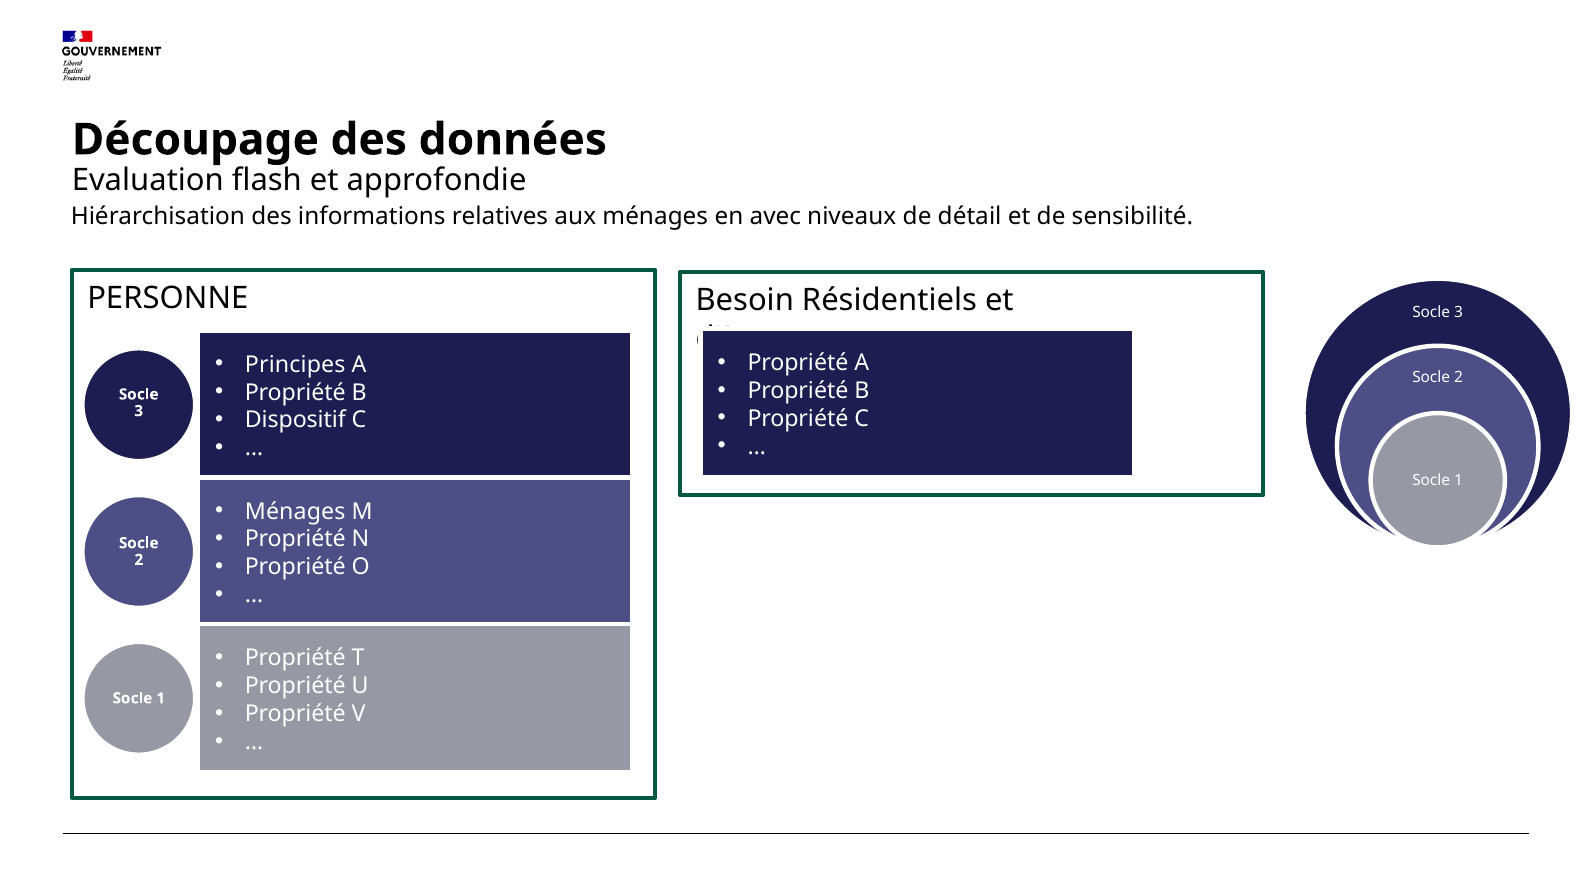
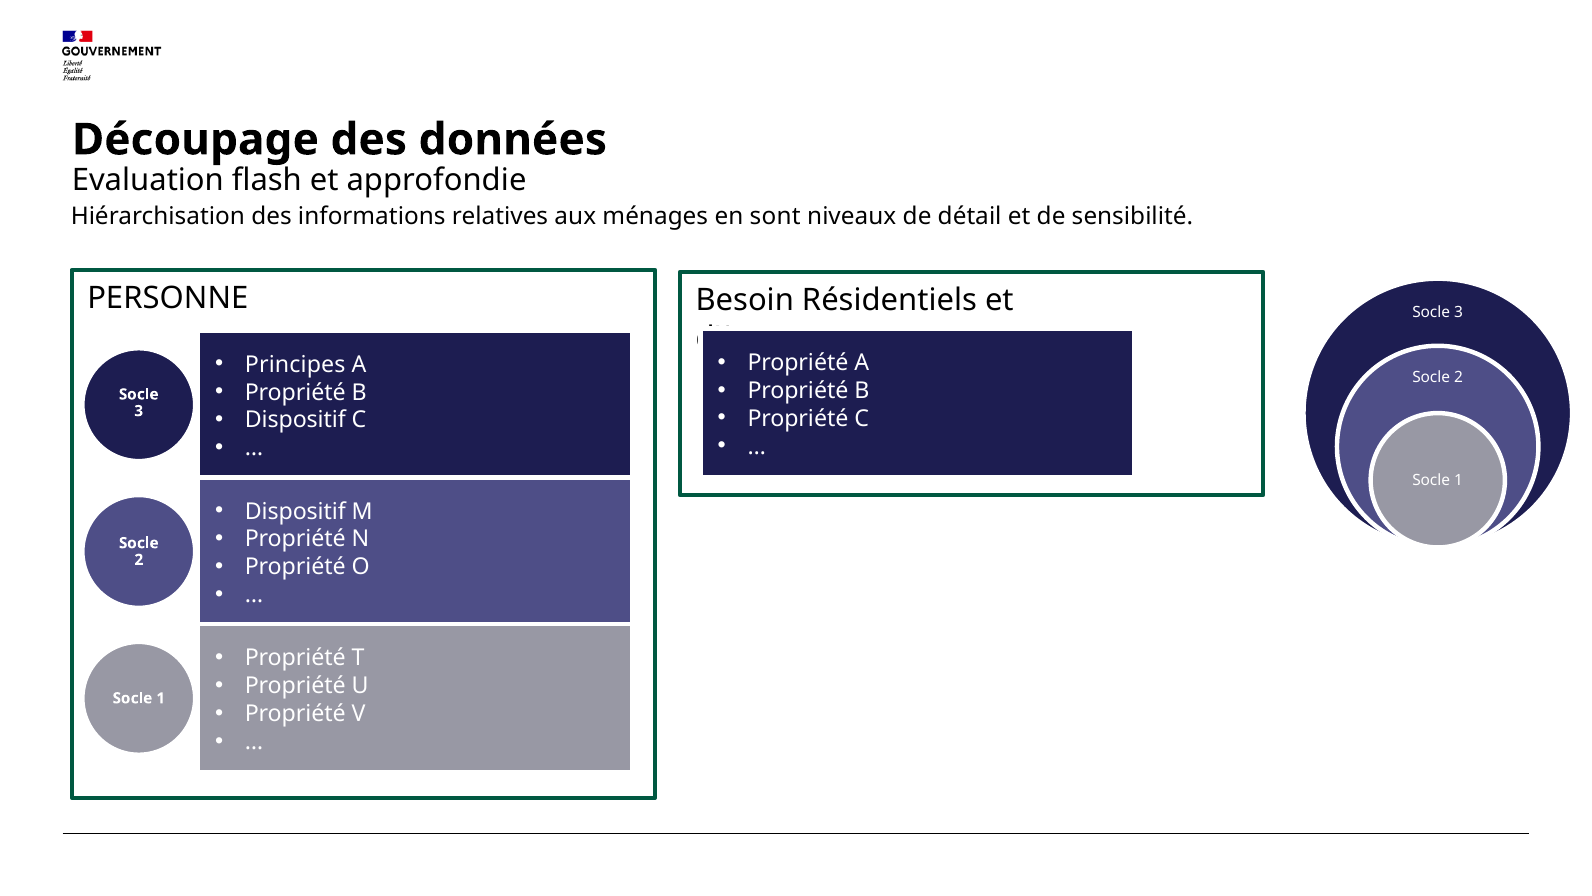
avec: avec -> sont (775, 216)
Ménages: Ménages -> Dispositif (295, 511)
